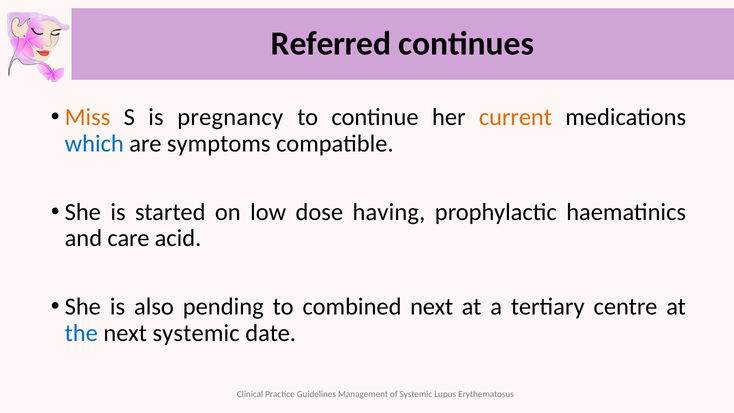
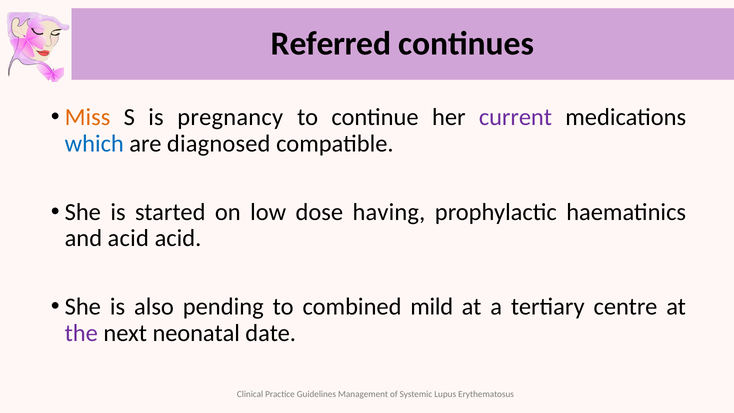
current colour: orange -> purple (515, 117)
symptoms: symptoms -> diagnosed (219, 144)
and care: care -> acid (128, 238)
combined next: next -> mild (432, 307)
the colour: blue -> purple (81, 333)
next systemic: systemic -> neonatal (196, 333)
